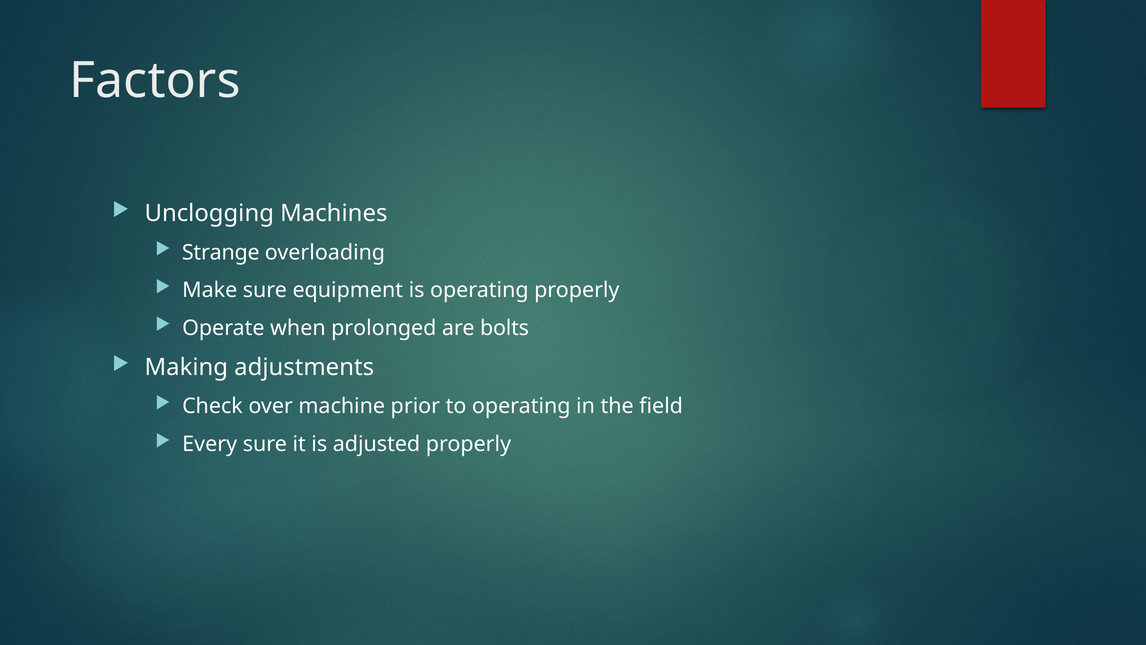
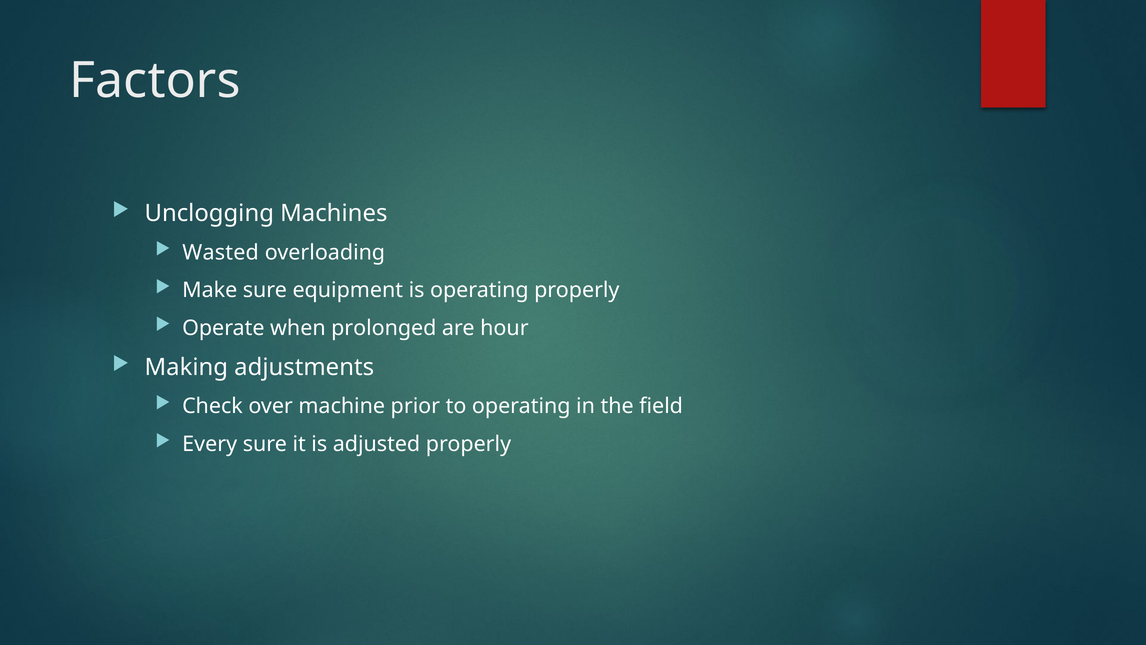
Strange: Strange -> Wasted (221, 252)
bolts: bolts -> hour (504, 328)
